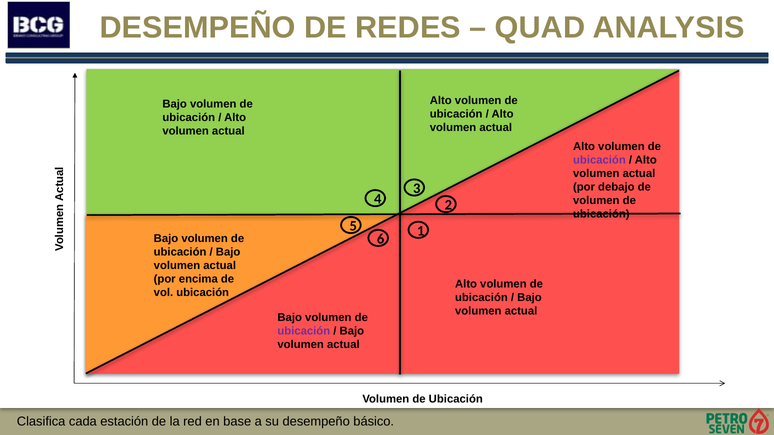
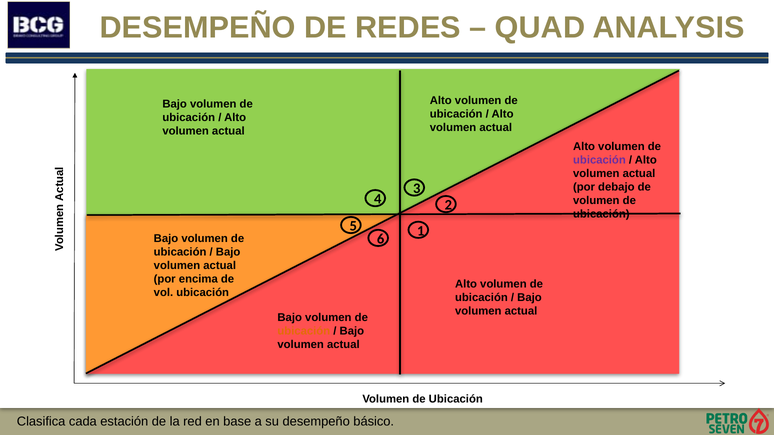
ubicación colour: purple -> orange (304, 331)
